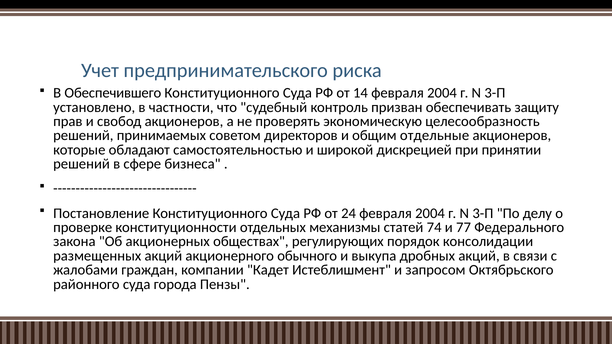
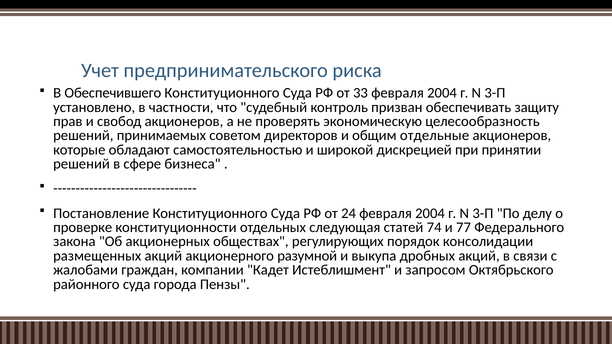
14: 14 -> 33 (360, 93)
механизмы: механизмы -> следующая (345, 228)
обычного: обычного -> разумной (307, 256)
